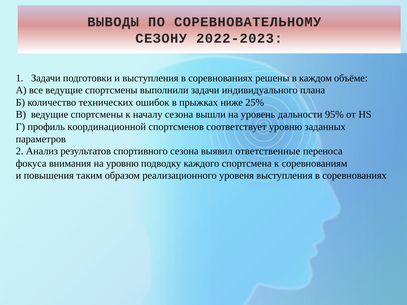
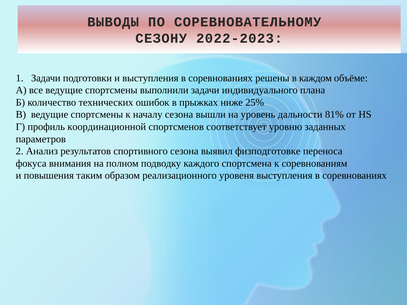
95%: 95% -> 81% (334, 115)
ответственные: ответственные -> физподготовке (268, 151)
на уровню: уровню -> полном (122, 164)
